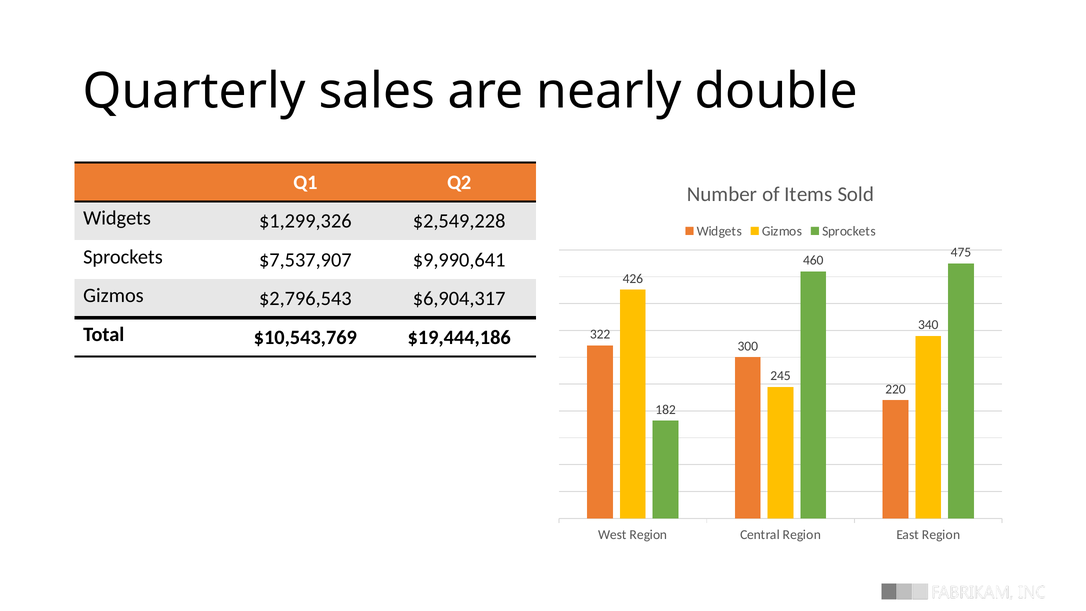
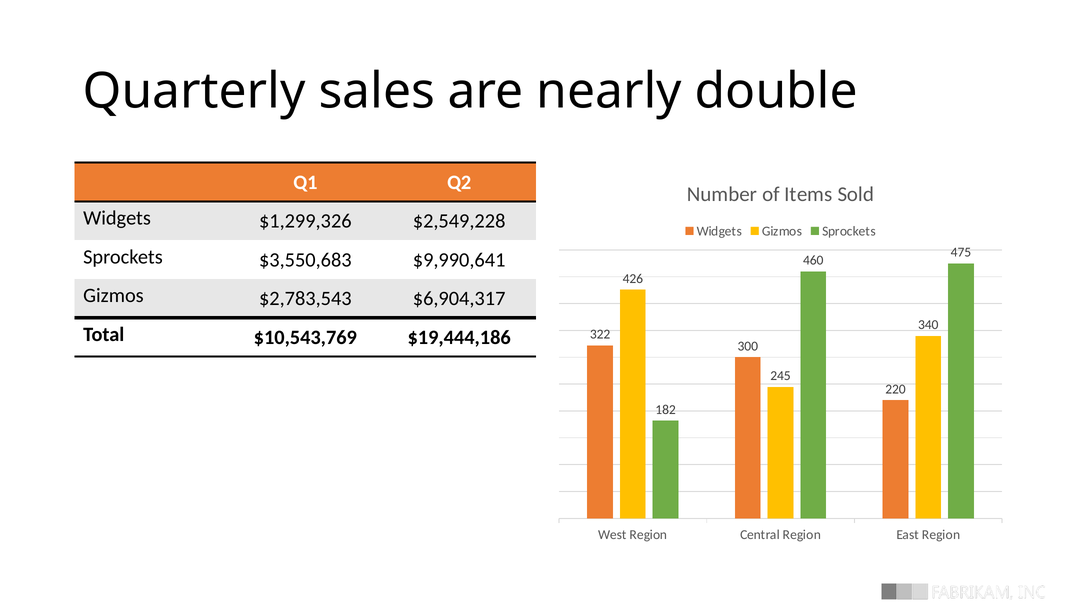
$7,537,907: $7,537,907 -> $3,550,683 (305, 260)
$2,796,543: $2,796,543 -> $2,783,543 (305, 299)
